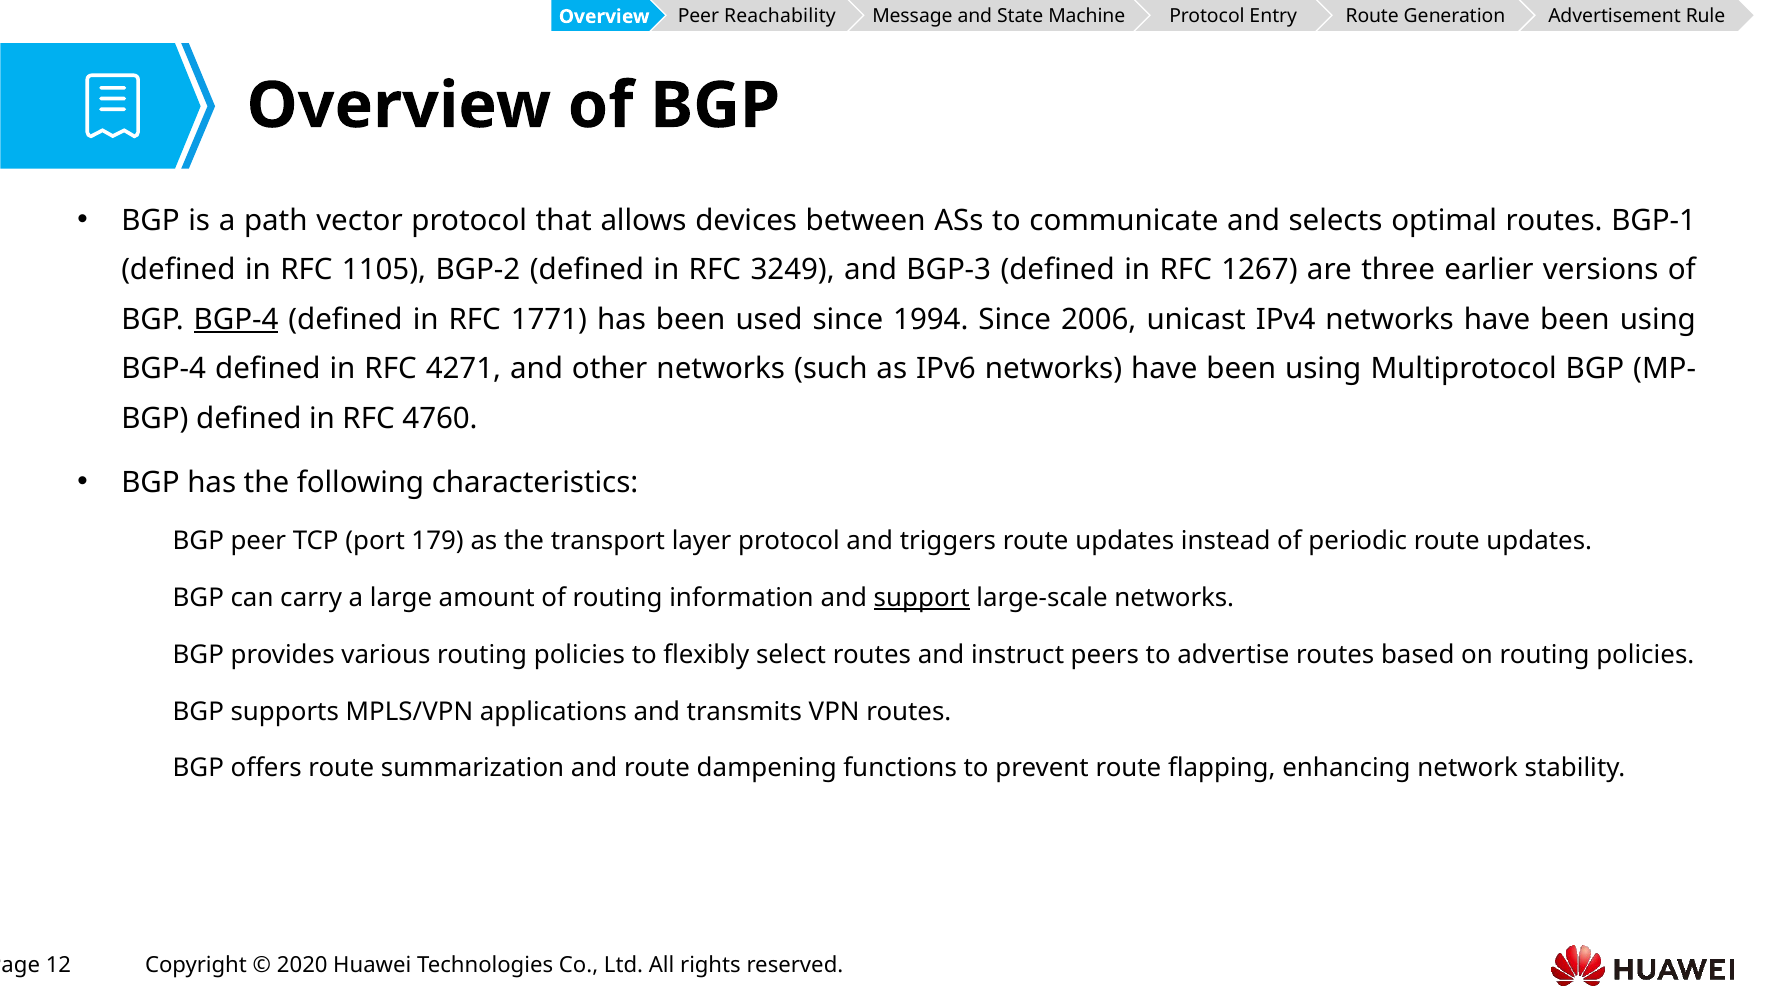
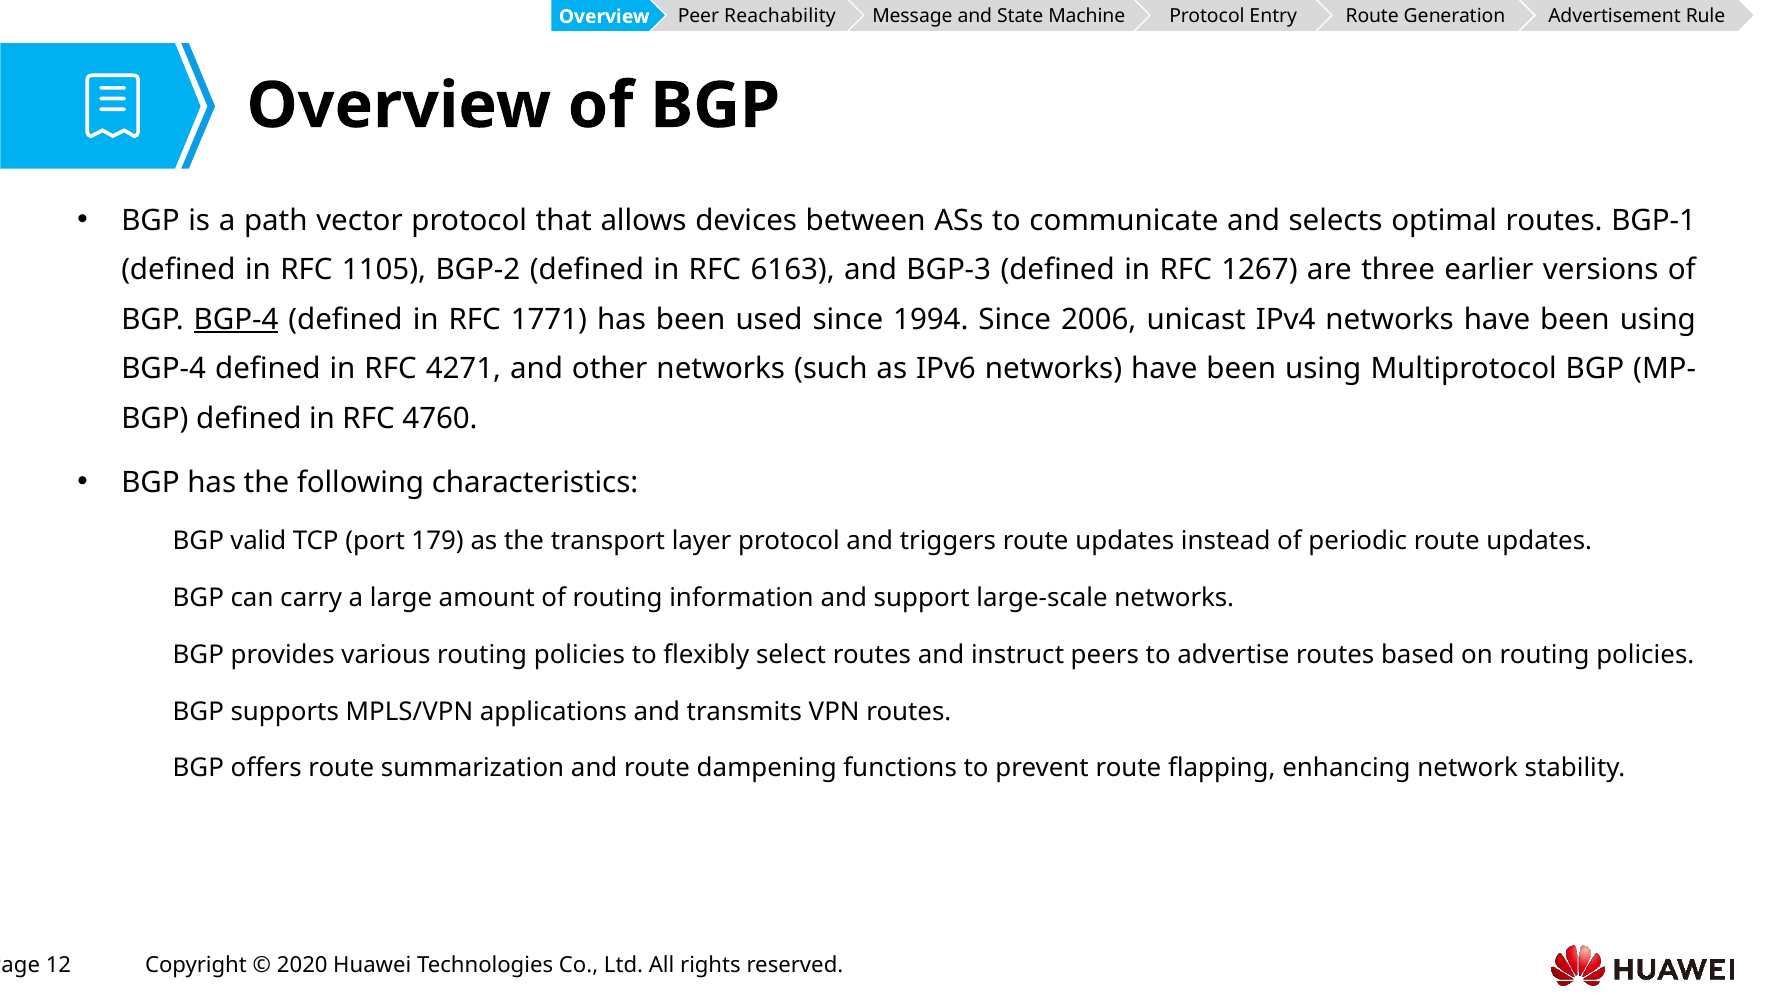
3249: 3249 -> 6163 (793, 270)
BGP peer: peer -> valid (258, 542)
support underline: present -> none (922, 598)
